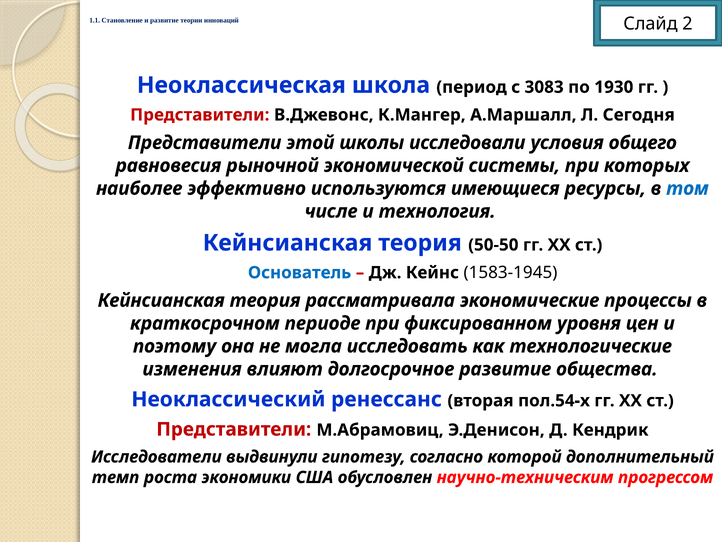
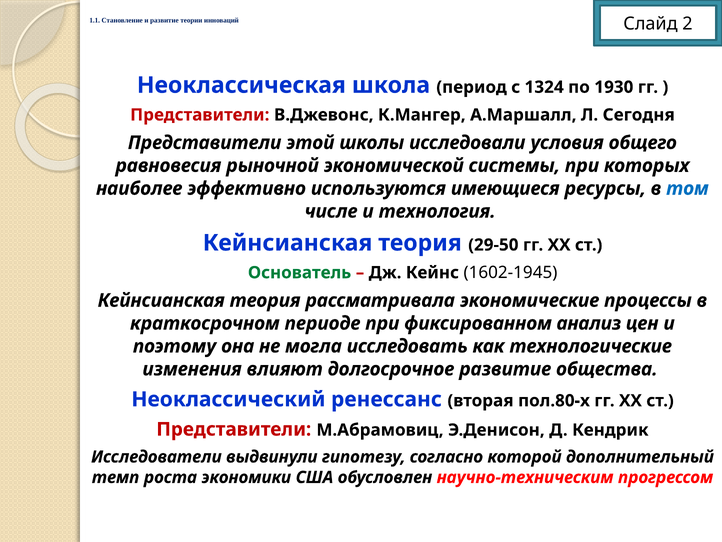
3083: 3083 -> 1324 (544, 87)
50-50: 50-50 -> 29-50 (493, 245)
Основатель colour: blue -> green (300, 272)
1583-1945: 1583-1945 -> 1602-1945 (510, 272)
уровня: уровня -> анализ (589, 323)
пол.54-х: пол.54-х -> пол.80-х (554, 400)
